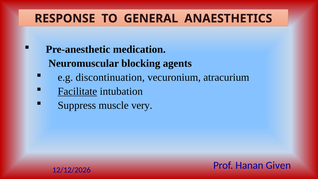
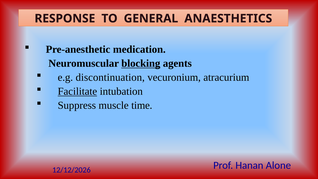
blocking underline: none -> present (141, 63)
very: very -> time (142, 105)
Given: Given -> Alone (278, 165)
